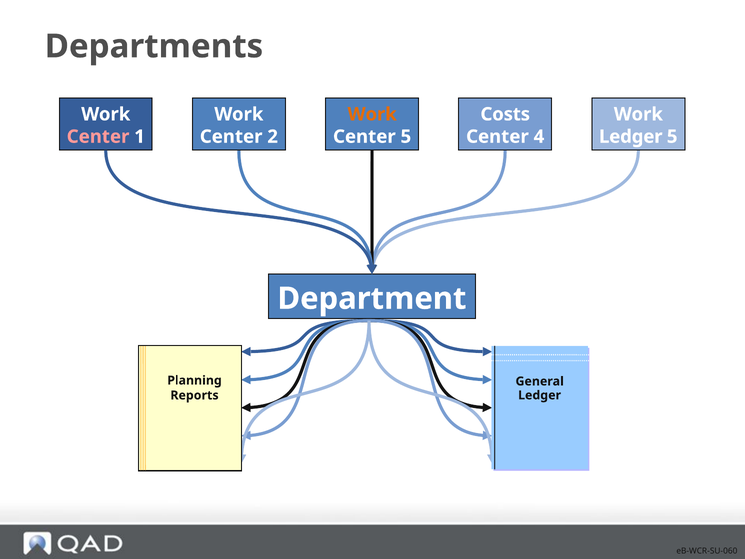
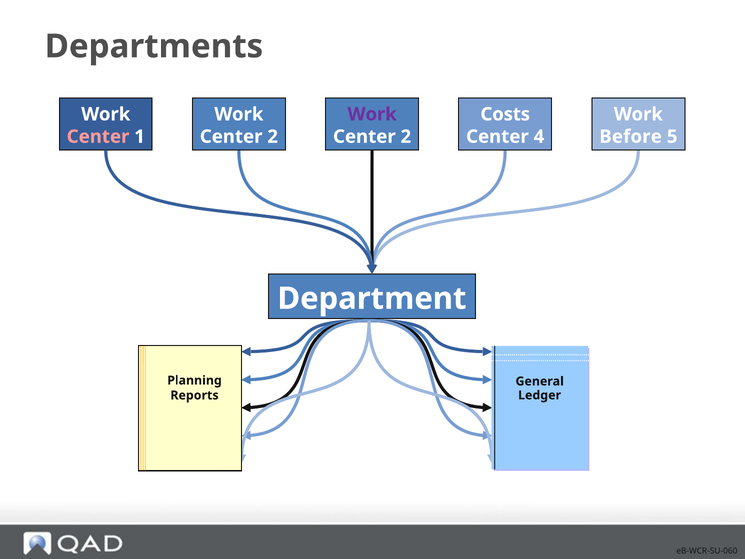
Work colour: orange -> purple (372, 114)
5: 5 -> 2 (406, 137)
Ledger: Ledger -> Before (631, 137)
